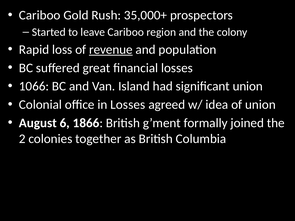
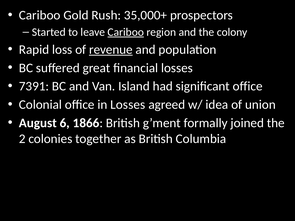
Cariboo underline: none -> present (126, 32)
1066: 1066 -> 7391 (34, 86)
significant union: union -> office (248, 86)
